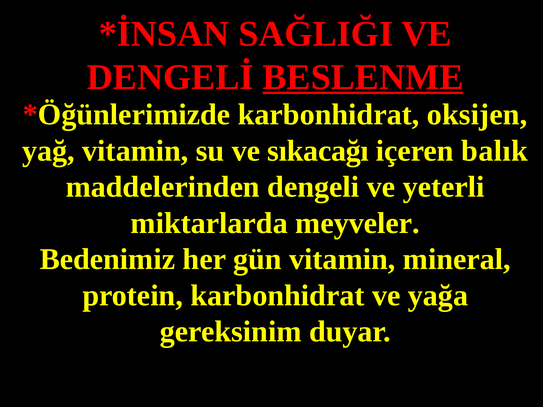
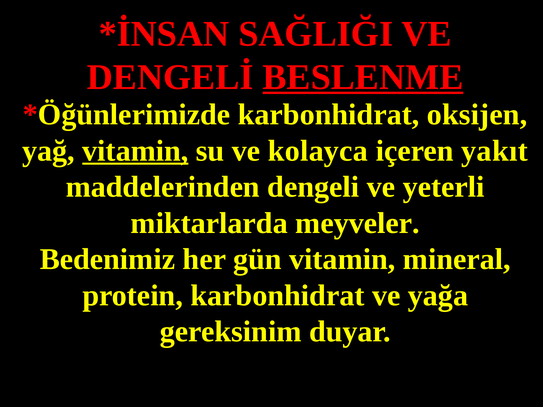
vitamin underline: none -> present (135, 151)
sıkacağı: sıkacağı -> kolayca (318, 151)
balık: balık -> yakıt (495, 151)
